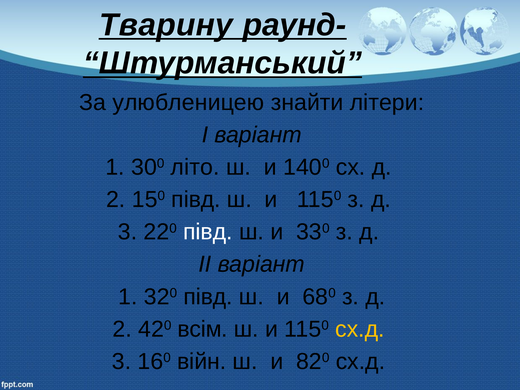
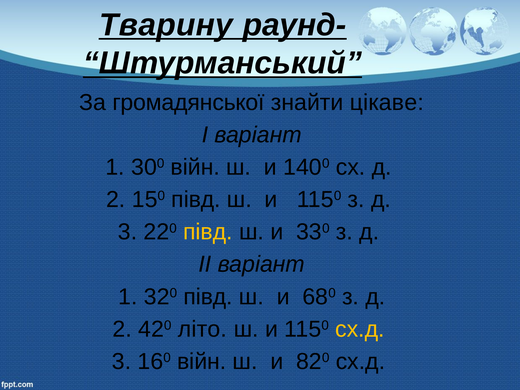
улюбленицею: улюбленицею -> громадянської (188, 103)
літери: літери -> цікаве (387, 103)
300 літо: літо -> війн (195, 167)
півд colour: white -> yellow (208, 232)
всім: всім -> літо (202, 329)
